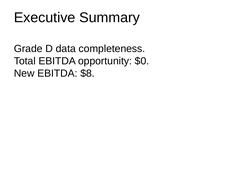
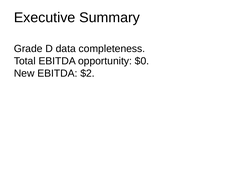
$8: $8 -> $2 (88, 73)
